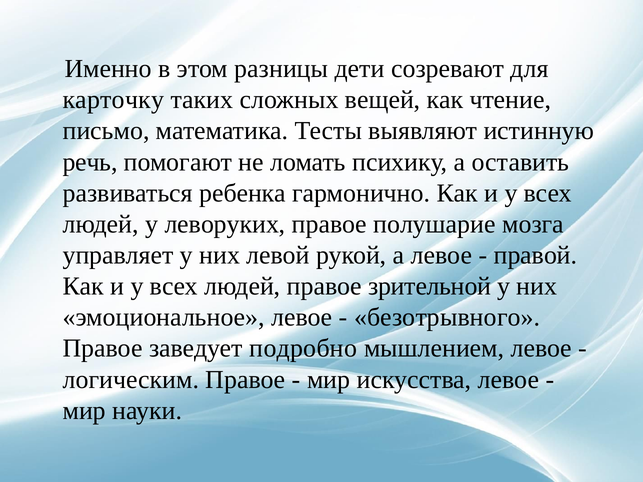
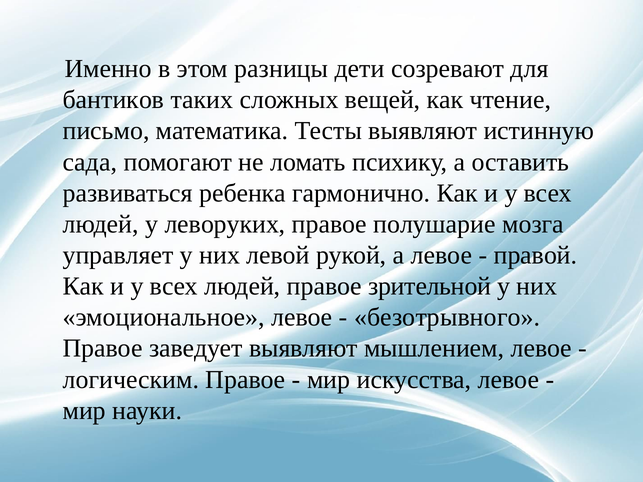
карточку: карточку -> бантиков (113, 100)
речь: речь -> сада (90, 162)
заведует подробно: подробно -> выявляют (303, 349)
